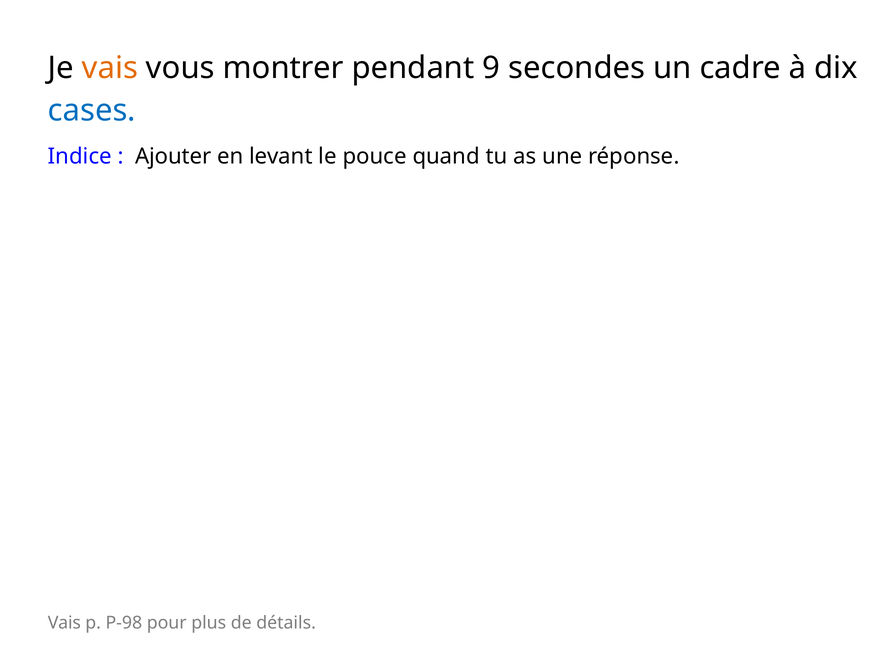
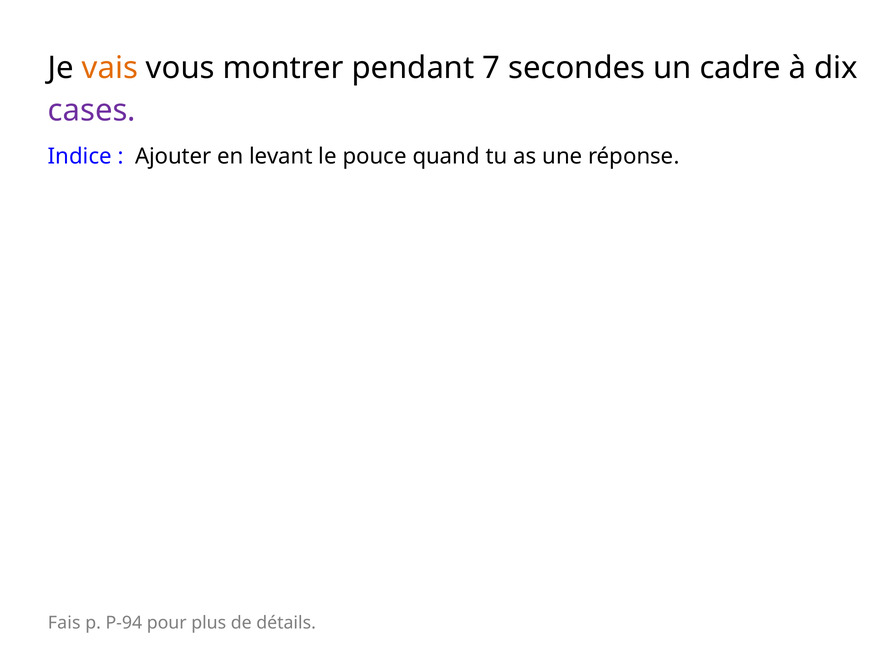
9: 9 -> 7 (491, 68)
cases colour: blue -> purple (92, 110)
Vais: Vais -> Fais (64, 623)
P-98: P-98 -> P-94 (124, 623)
